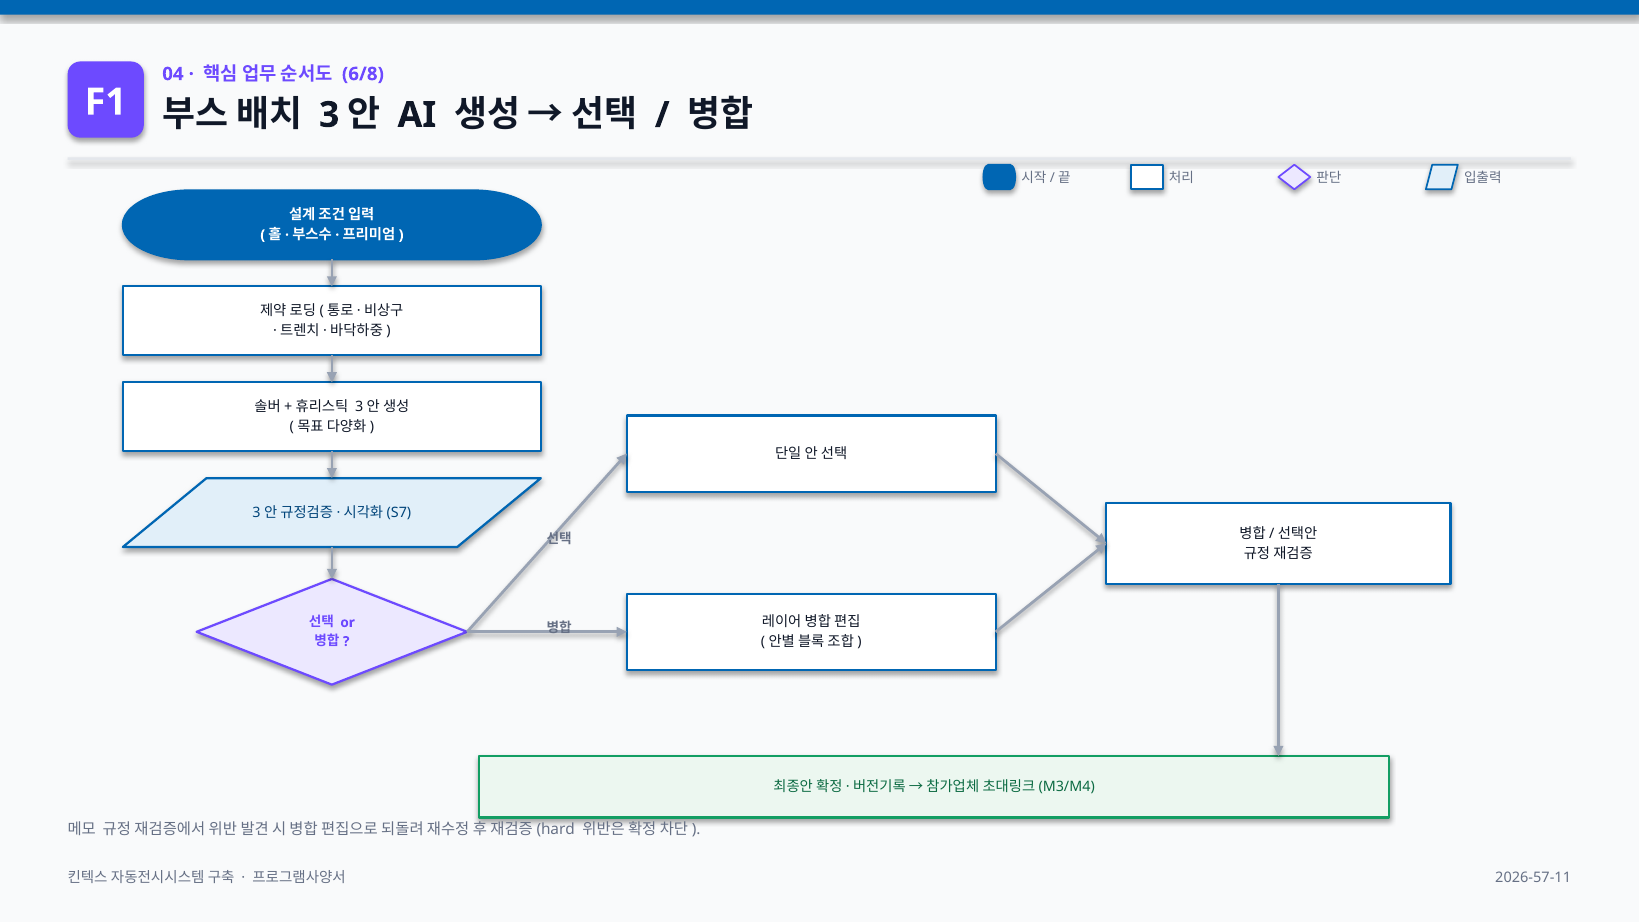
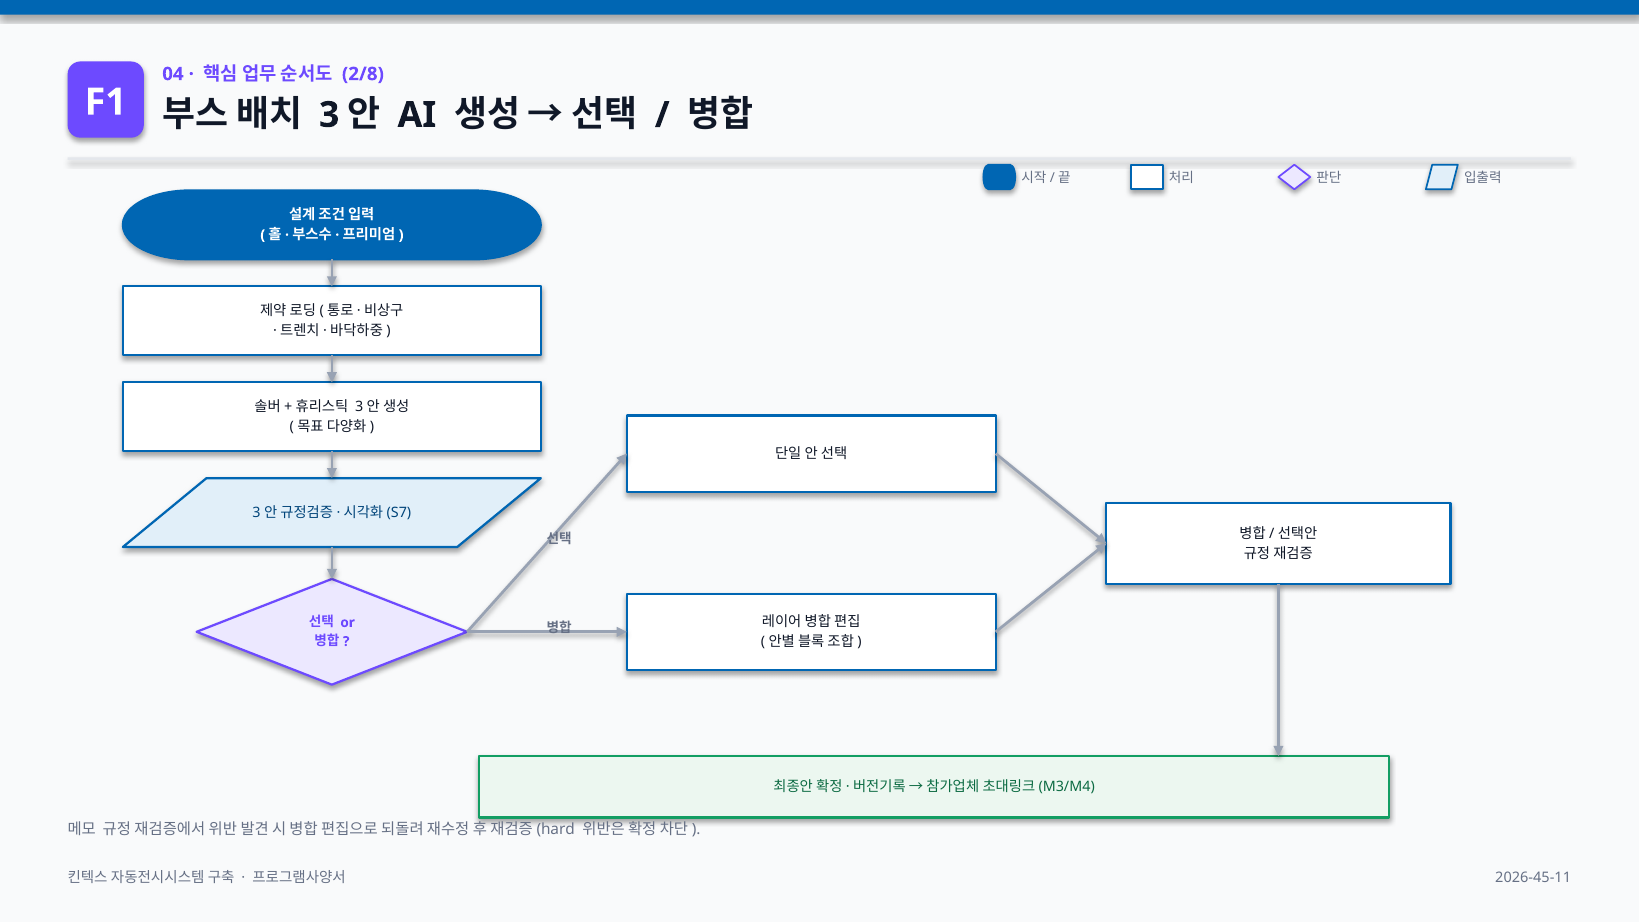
6/8: 6/8 -> 2/8 (363, 74)
2026-57-11: 2026-57-11 -> 2026-45-11 (1533, 878)
